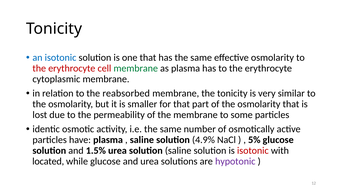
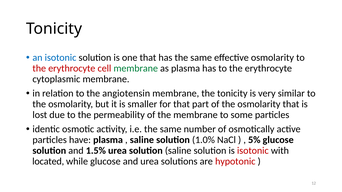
reabsorbed: reabsorbed -> angiotensin (126, 94)
4.9%: 4.9% -> 1.0% (203, 140)
hypotonic colour: purple -> red (235, 162)
